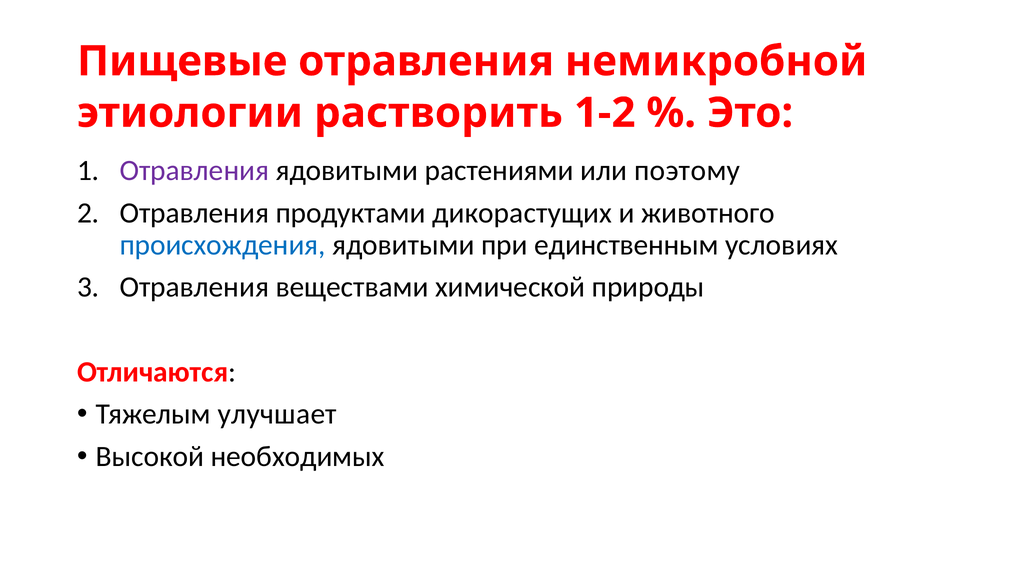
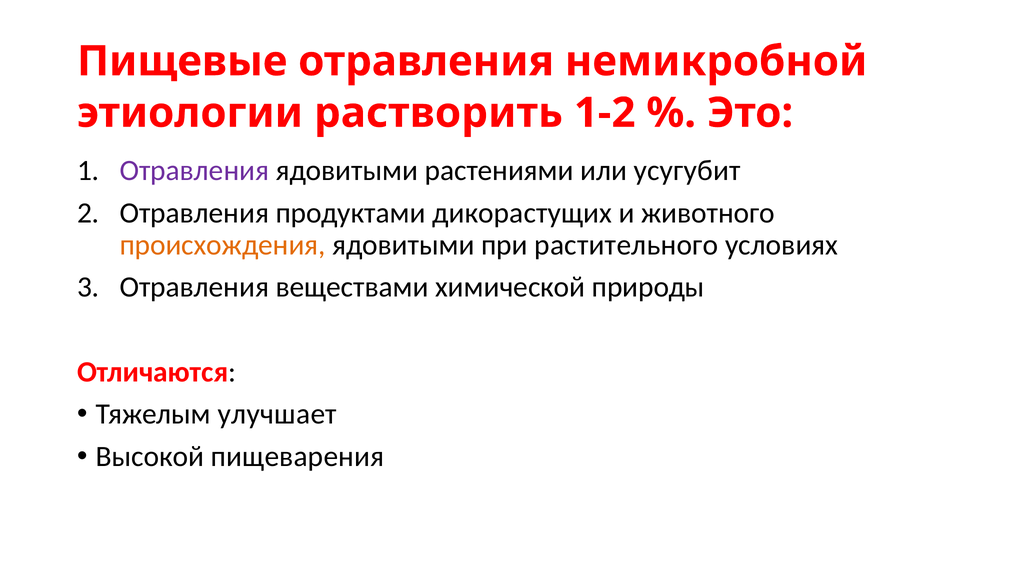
поэтому: поэтому -> усугубит (687, 171)
происхождения colour: blue -> orange (223, 245)
единственным: единственным -> растительного (626, 245)
необходимых: необходимых -> пищеварения (298, 457)
